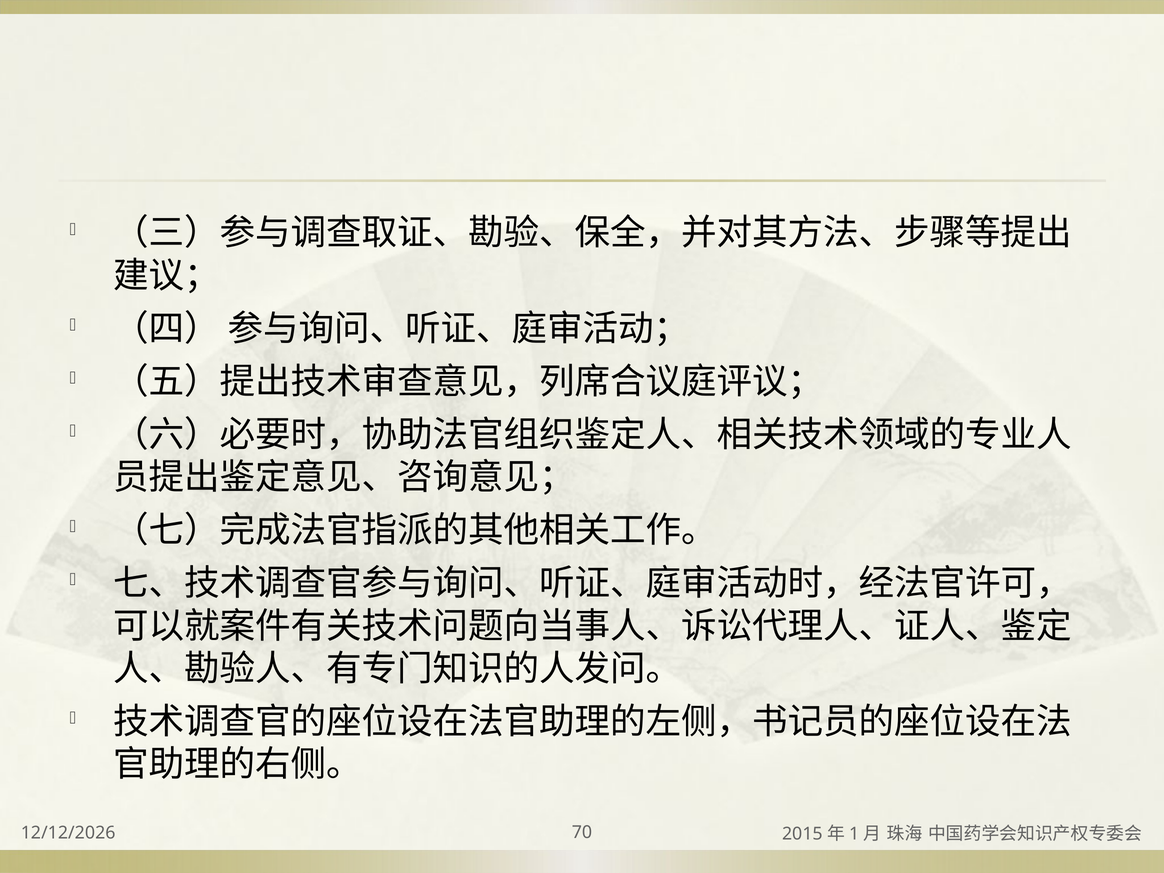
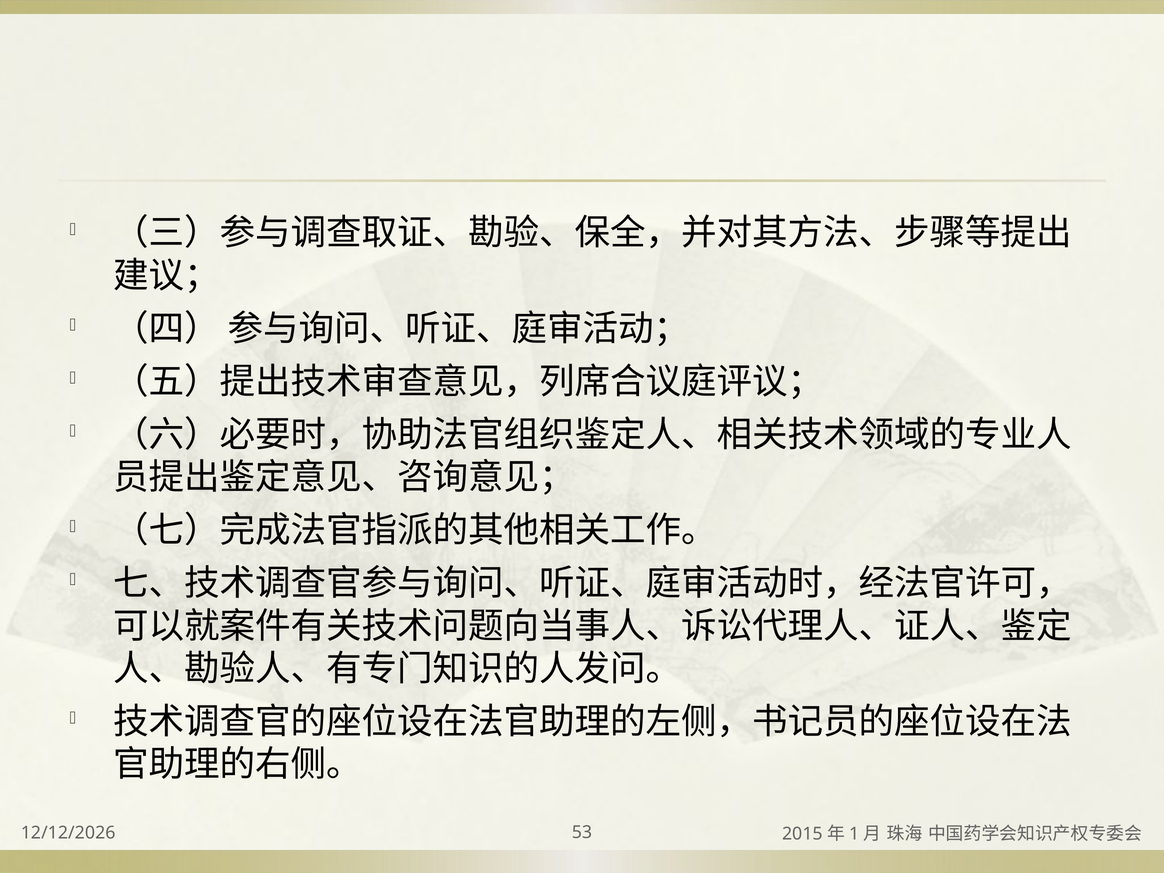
70: 70 -> 53 (582, 833)
